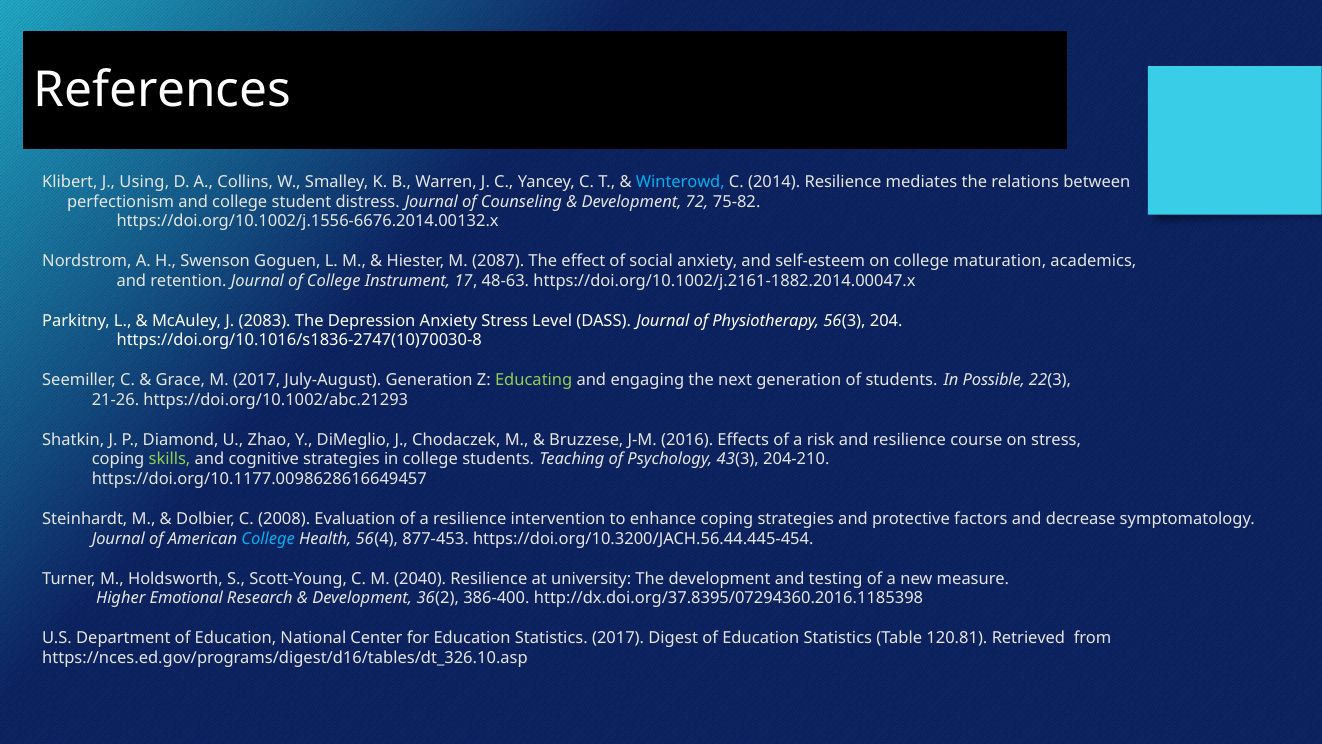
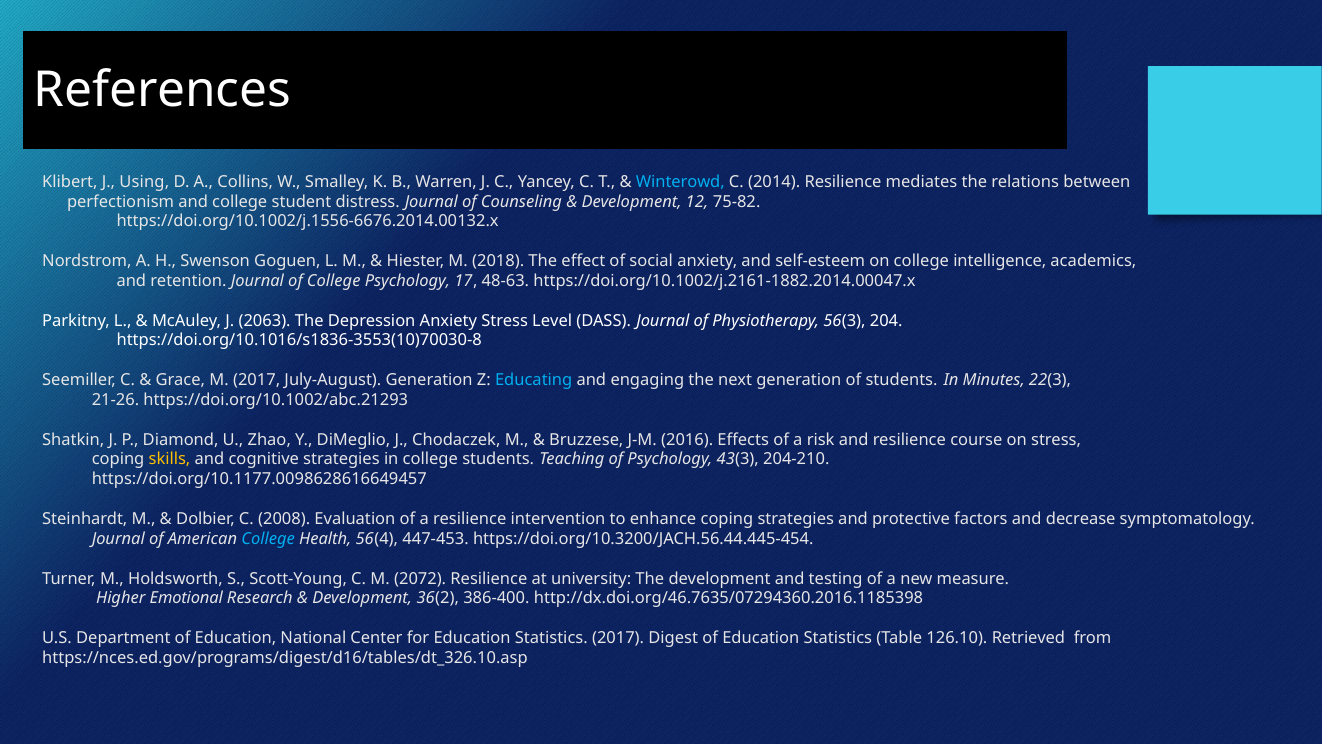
72: 72 -> 12 (697, 202)
2087: 2087 -> 2018 (498, 261)
maturation: maturation -> intelligence (1000, 261)
College Instrument: Instrument -> Psychology (407, 281)
2083: 2083 -> 2063 (265, 320)
https://doi.org/10.1016/s1836-2747(10)70030-8: https://doi.org/10.1016/s1836-2747(10)70030-8 -> https://doi.org/10.1016/s1836-3553(10)70030-8 (299, 340)
Educating colour: light green -> light blue (534, 380)
Possible: Possible -> Minutes (994, 380)
skills colour: light green -> yellow (170, 459)
877-453: 877-453 -> 447-453 (436, 539)
2040: 2040 -> 2072 (420, 578)
http://dx.doi.org/37.8395/07294360.2016.1185398: http://dx.doi.org/37.8395/07294360.2016.1185398 -> http://dx.doi.org/46.7635/07294360.2016.1185398 (729, 598)
120.81: 120.81 -> 126.10 (957, 638)
